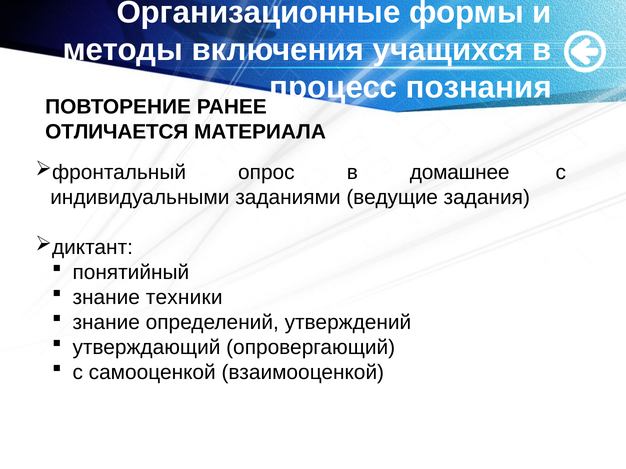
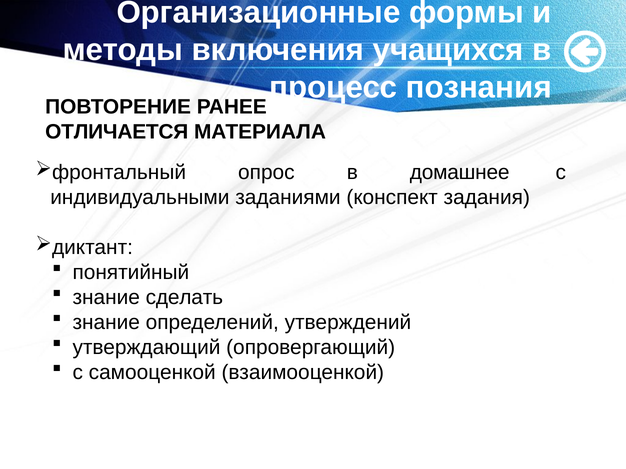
ведущие: ведущие -> конспект (392, 197)
техники: техники -> сделать (184, 298)
